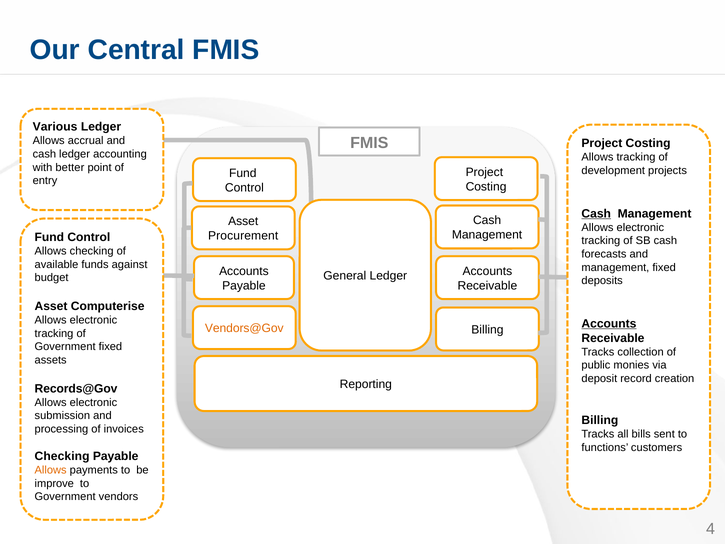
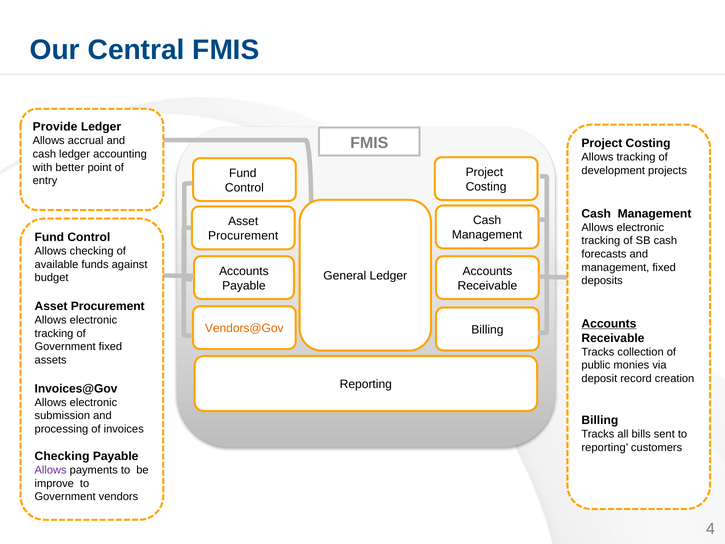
Various: Various -> Provide (55, 127)
Cash underline: present -> none (596, 213)
Computerise: Computerise -> Procurement (108, 306)
Records@Gov: Records@Gov -> Invoices@Gov (76, 388)
functions: functions -> reporting (605, 447)
Allows colour: orange -> purple (51, 470)
